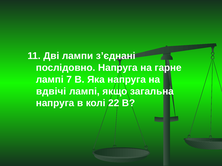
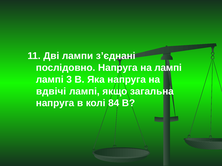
на гарне: гарне -> лампі (168, 68)
7: 7 -> 3 (69, 80)
22: 22 -> 84 (114, 103)
